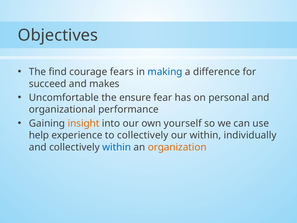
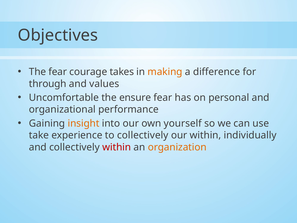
The find: find -> fear (58, 72)
fears: fears -> takes (122, 72)
making colour: blue -> orange (165, 72)
succeed: succeed -> through (48, 84)
makes: makes -> values (104, 84)
help: help -> take (39, 135)
within colour: blue -> red (117, 147)
